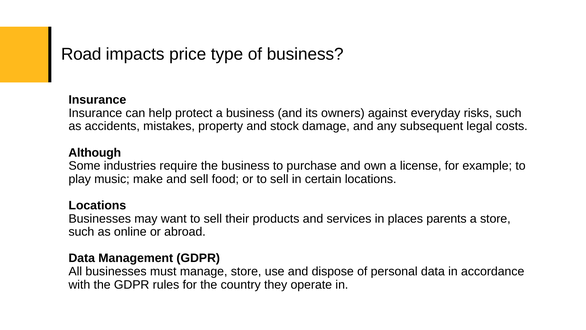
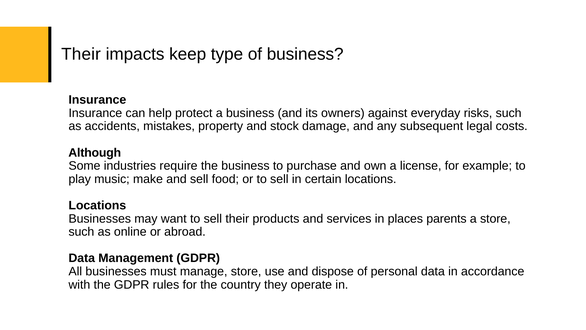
Road: Road -> Their (81, 54)
price: price -> keep (188, 54)
